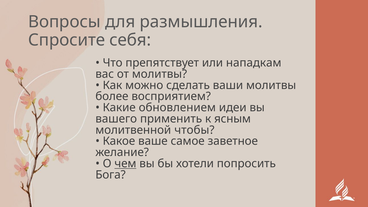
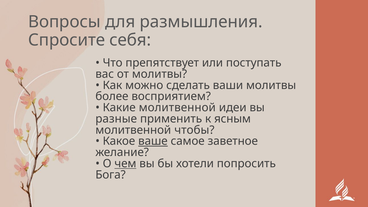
нападкам: нападкам -> поступать (254, 63)
Какие обновлением: обновлением -> молитвенной (177, 108)
вашего: вашего -> разные (116, 119)
ваше underline: none -> present (153, 141)
